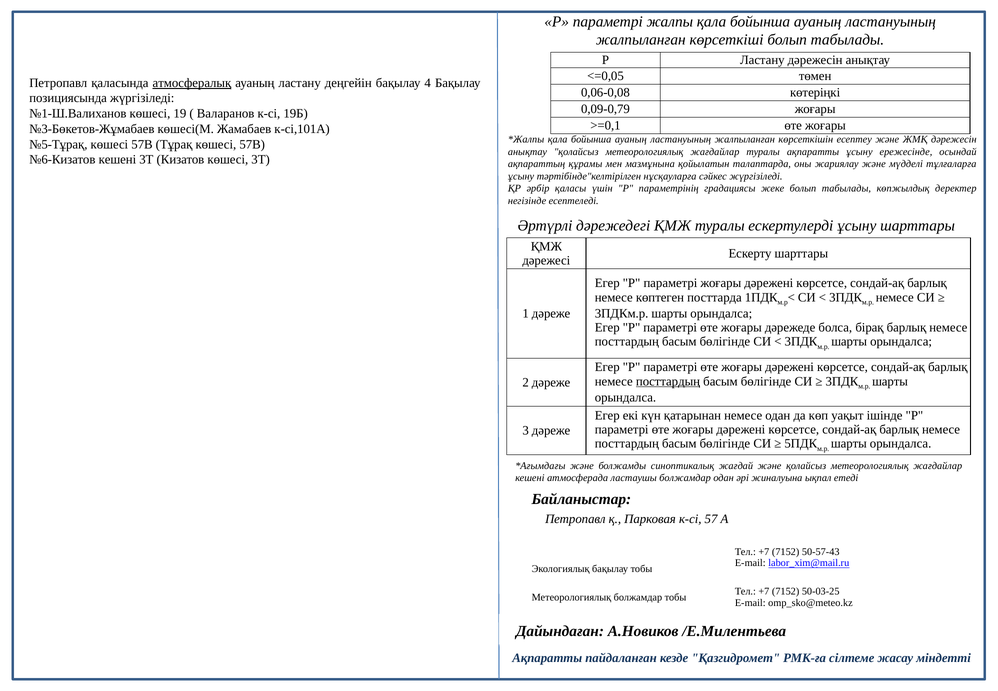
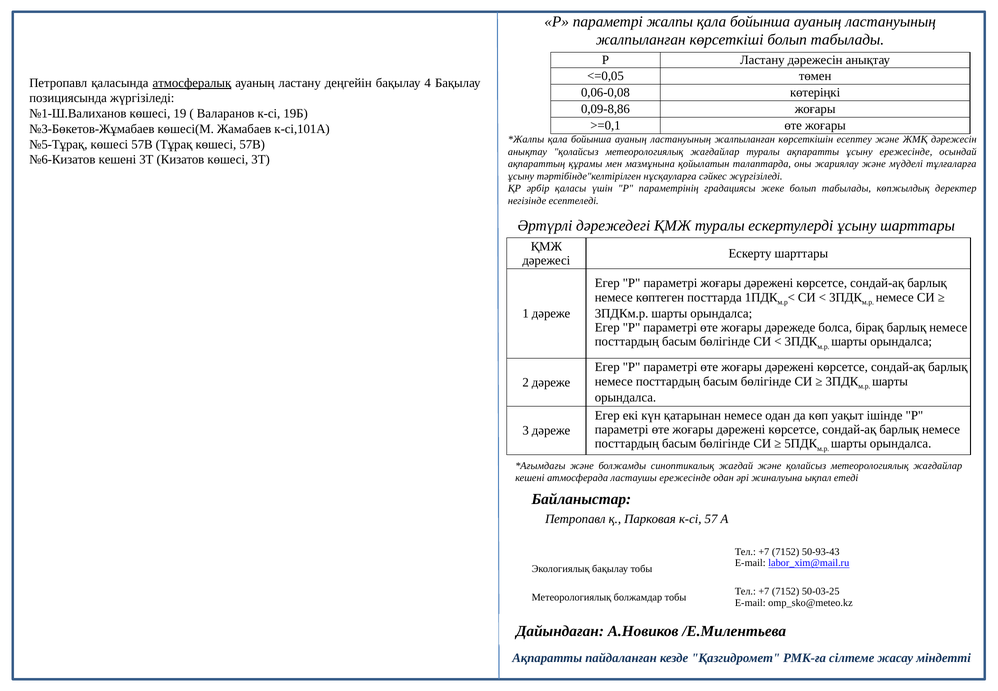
0,09-0,79: 0,09-0,79 -> 0,09-8,86 (605, 109)
посттардың underline: present -> none (668, 381)
ластаушы болжамдар: болжамдар -> ережесінде (685, 478)
50-57-43: 50-57-43 -> 50-93-43 (821, 552)
